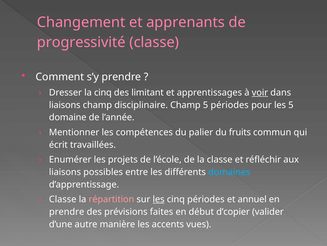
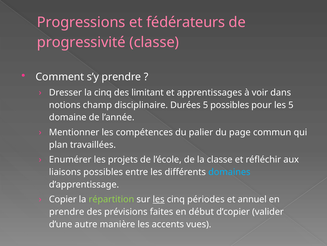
Changement: Changement -> Progressions (81, 22)
apprenants: apprenants -> fédérateurs (186, 22)
voir underline: present -> none (260, 92)
liaisons: liaisons -> notions (65, 105)
disciplinaire Champ: Champ -> Durées (185, 105)
5 périodes: périodes -> possibles (230, 105)
fruits: fruits -> page (240, 132)
écrit: écrit -> plan (58, 144)
Classe: Classe -> Copier (63, 199)
répartition colour: pink -> light green (111, 199)
